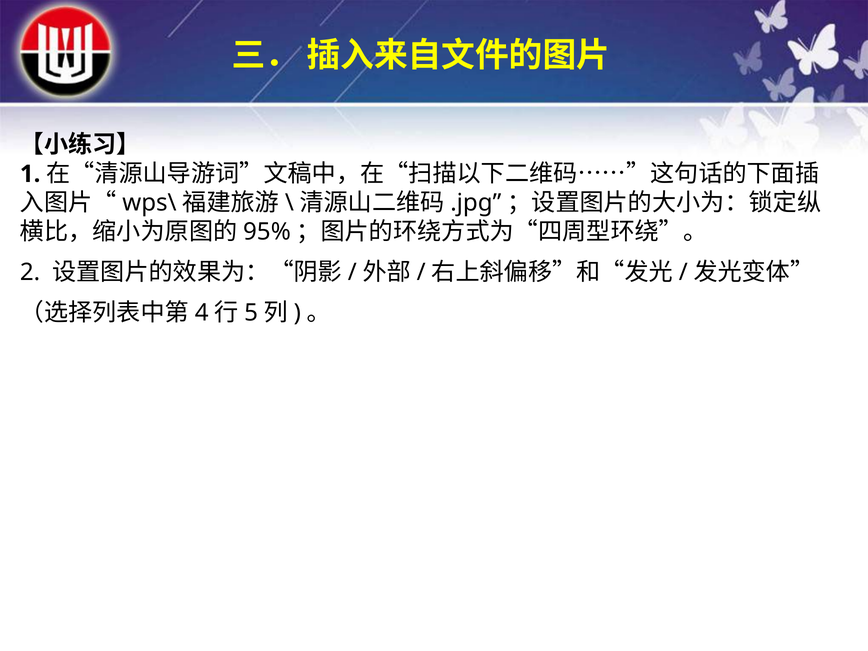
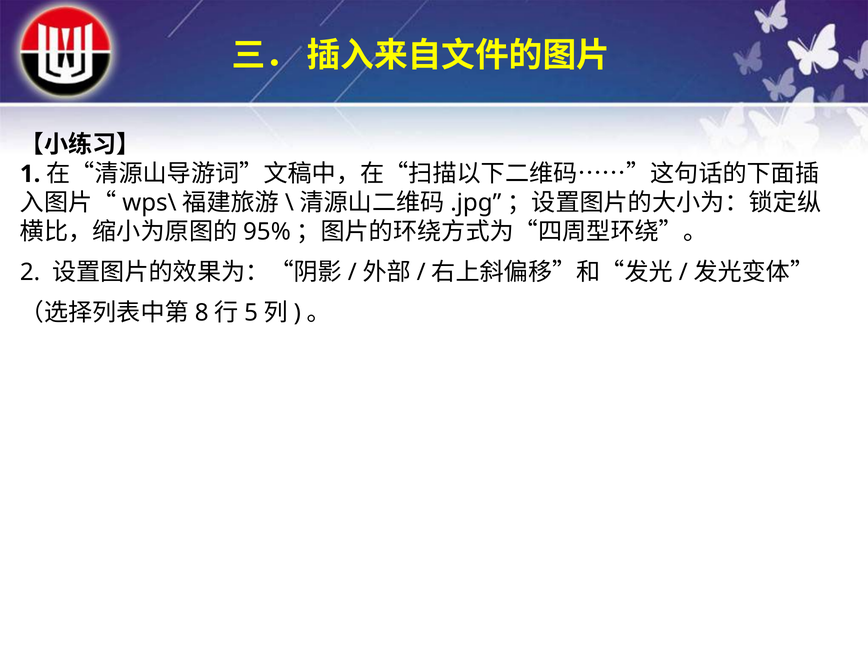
4: 4 -> 8 (202, 313)
